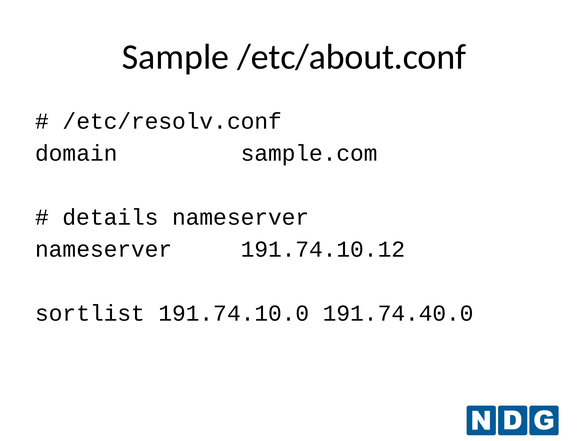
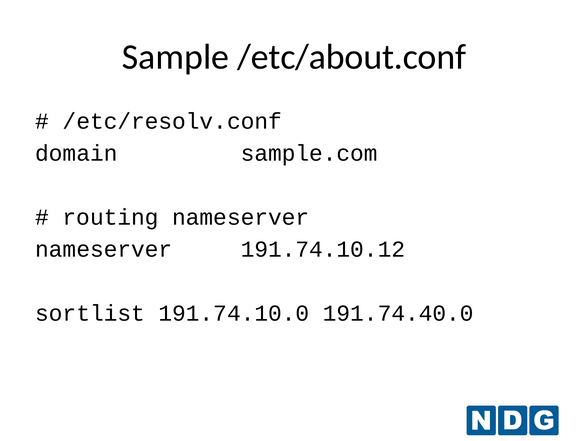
details: details -> routing (111, 217)
